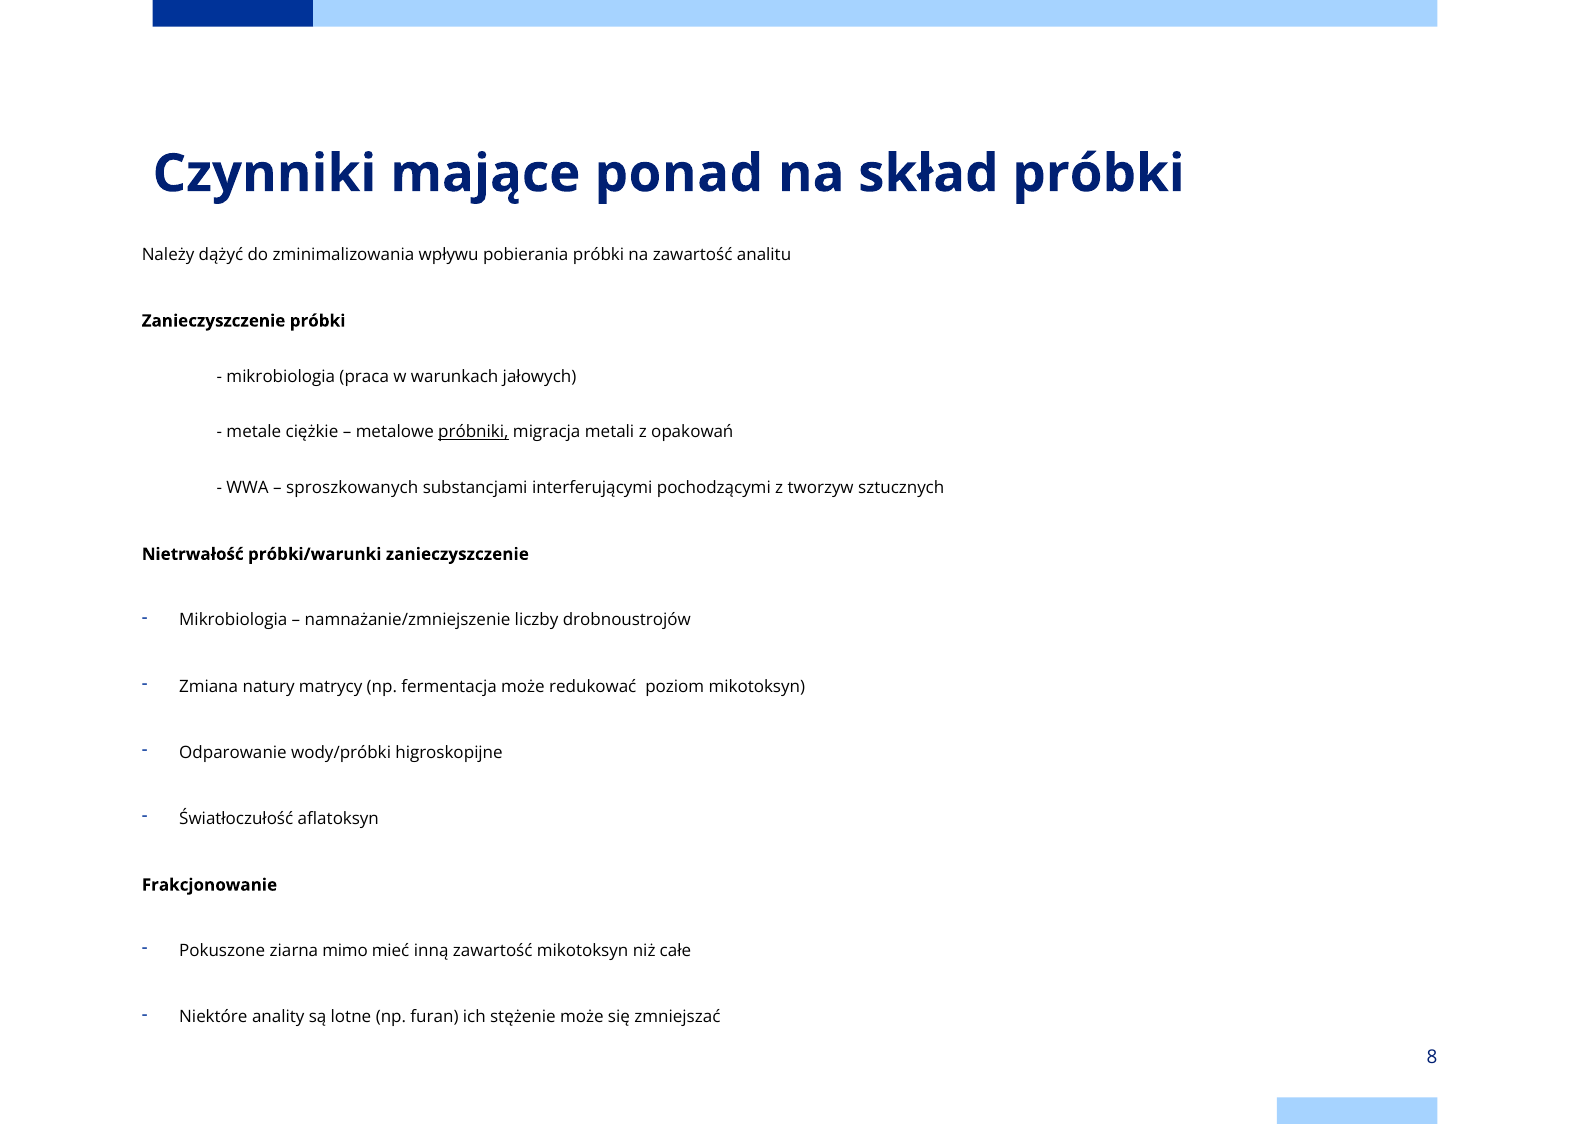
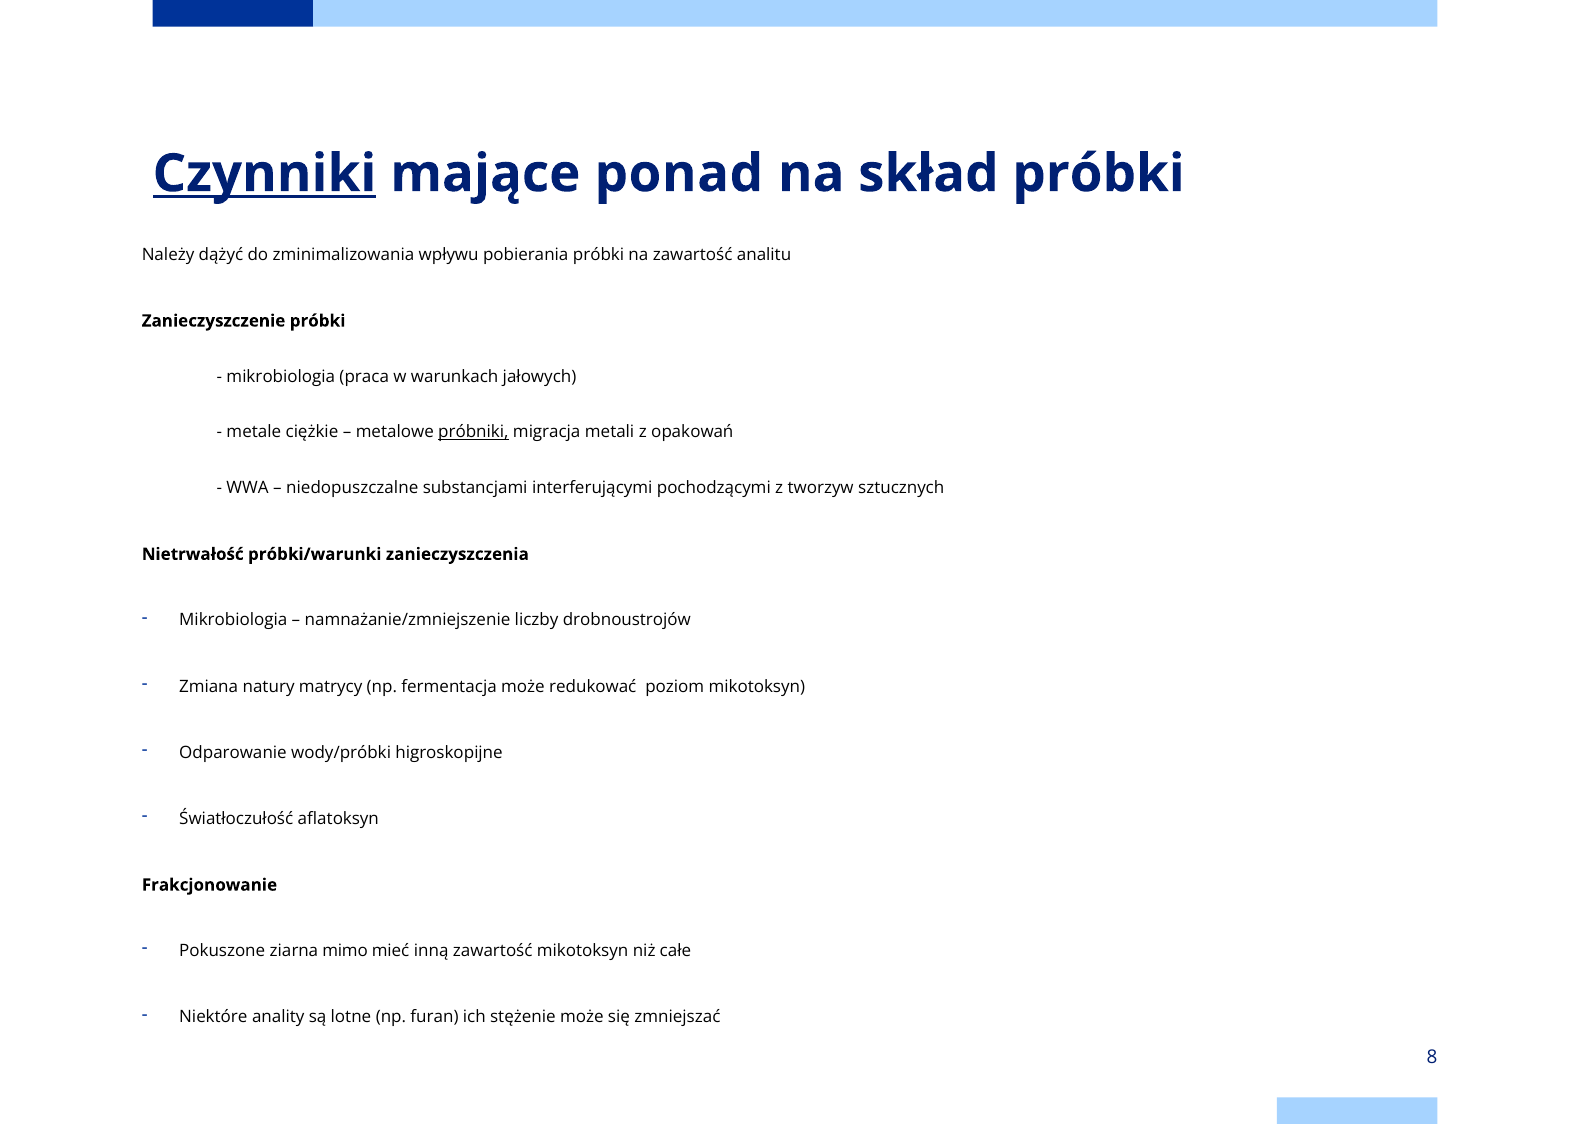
Czynniki underline: none -> present (264, 174)
sproszkowanych: sproszkowanych -> niedopuszczalne (352, 488)
próbki/warunki zanieczyszczenie: zanieczyszczenie -> zanieczyszczenia (457, 554)
